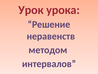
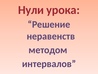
Урок: Урок -> Нули (31, 10)
